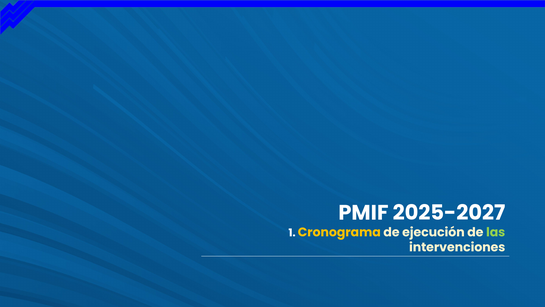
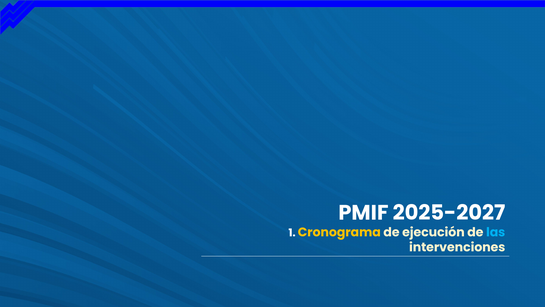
las colour: light green -> light blue (496, 232)
